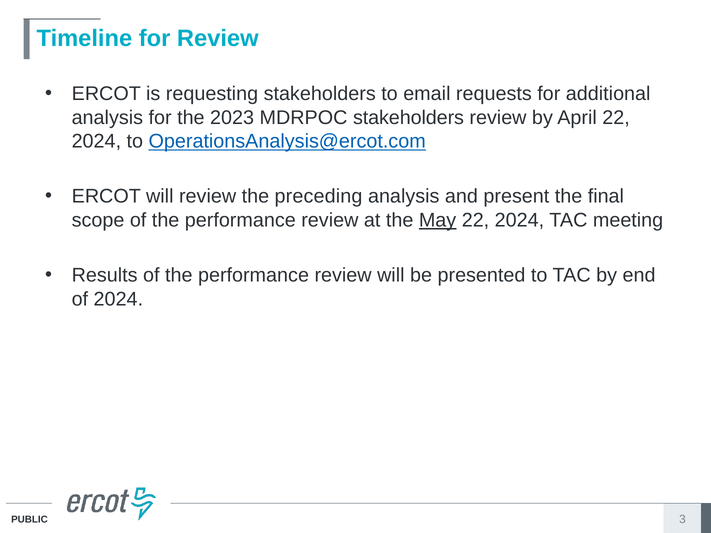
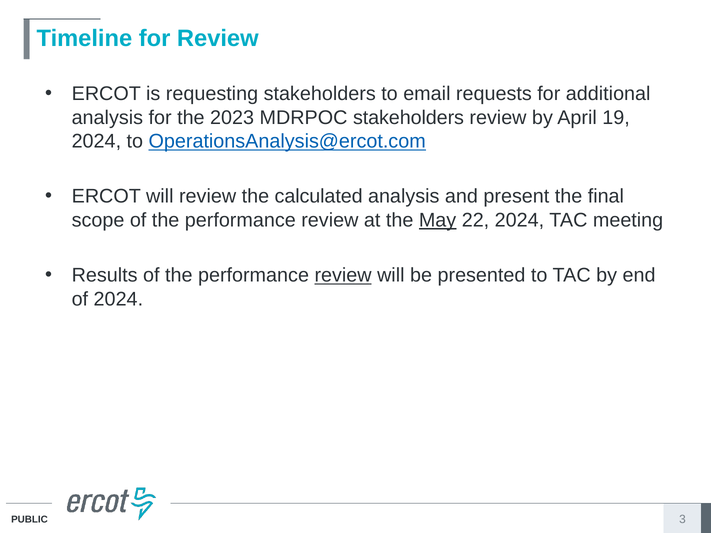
April 22: 22 -> 19 (616, 118)
preceding: preceding -> calculated (319, 197)
review underline: none -> present (343, 276)
